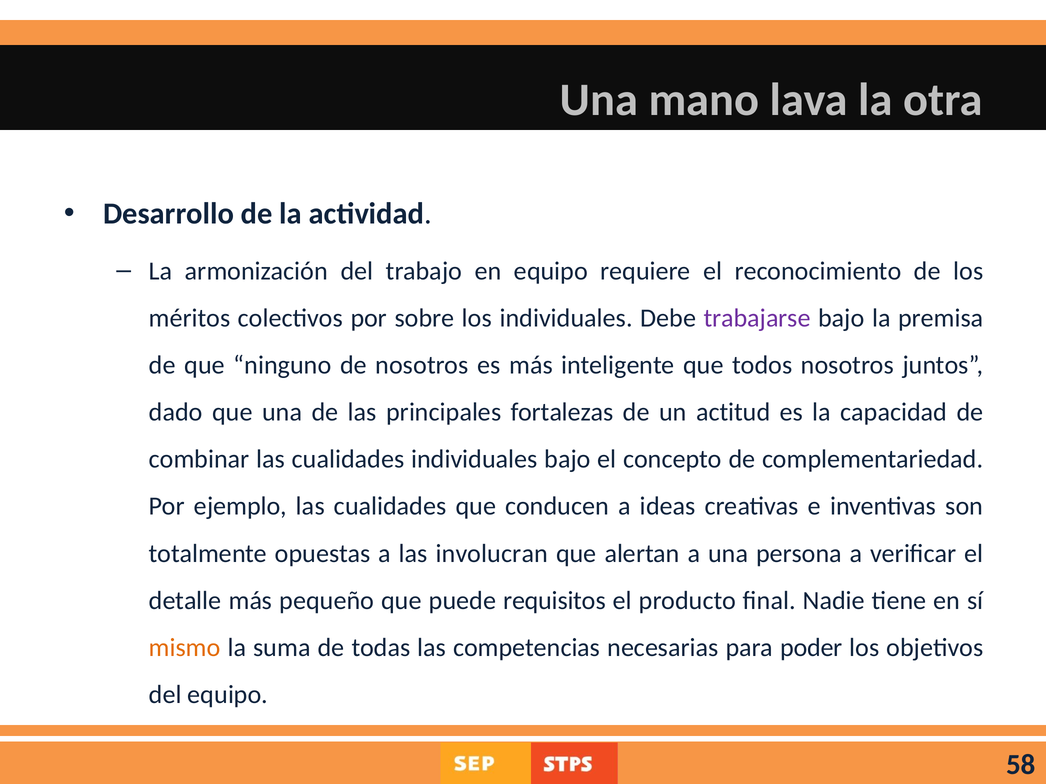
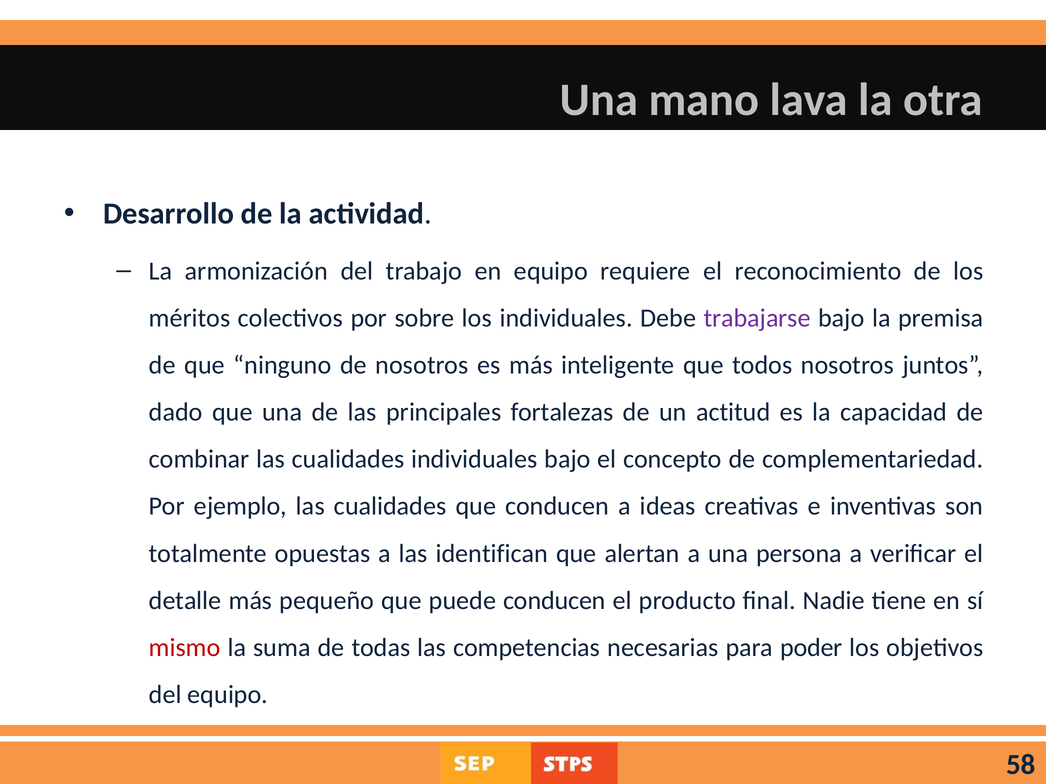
involucran: involucran -> identifican (492, 554)
puede requisitos: requisitos -> conducen (554, 601)
mismo colour: orange -> red (185, 648)
